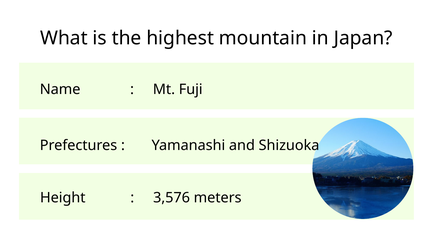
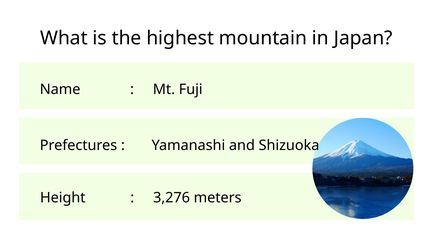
3,576: 3,576 -> 3,276 (172, 197)
